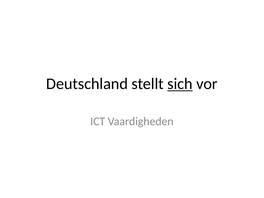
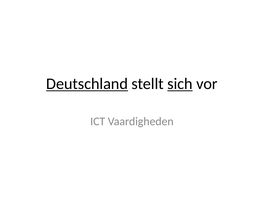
Deutschland underline: none -> present (87, 84)
